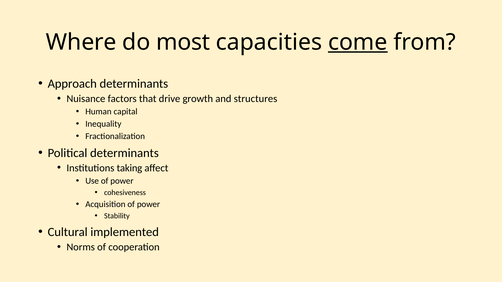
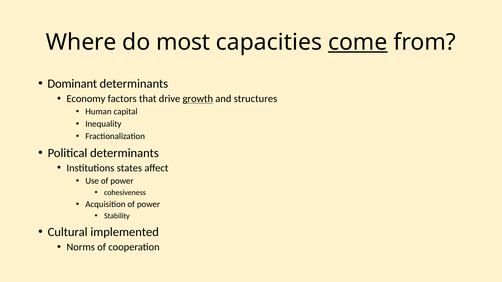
Approach: Approach -> Dominant (72, 84)
Nuisance: Nuisance -> Economy (86, 99)
growth underline: none -> present (198, 99)
taking: taking -> states (129, 168)
